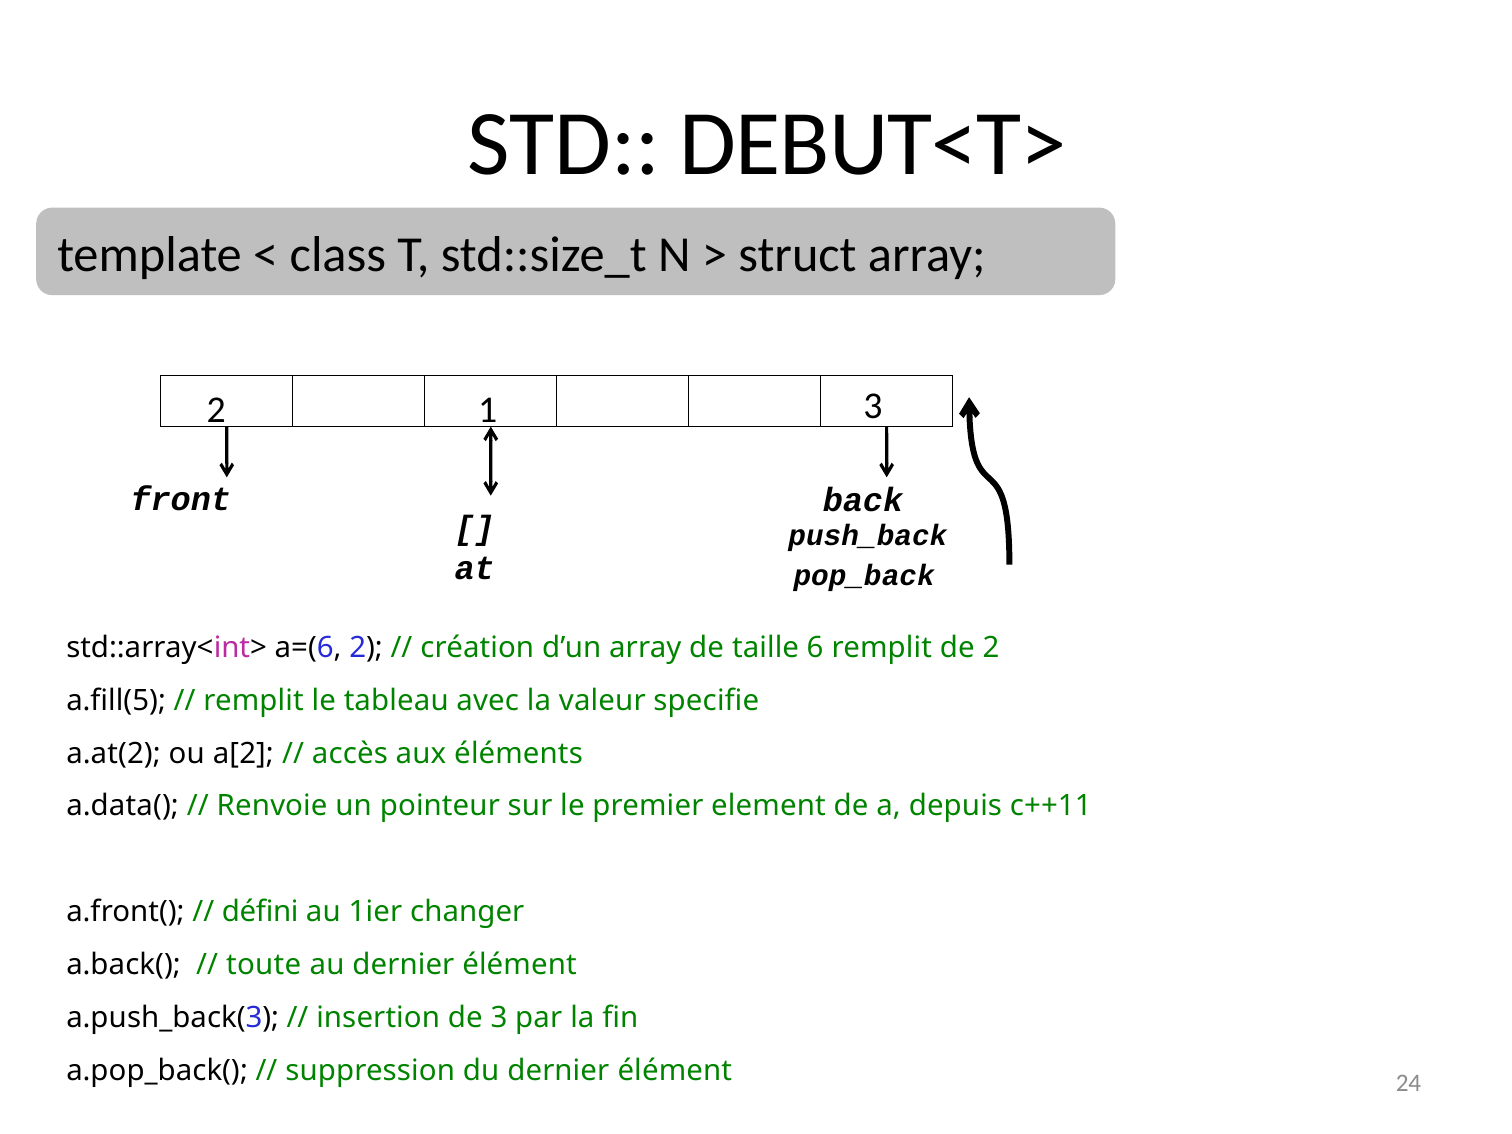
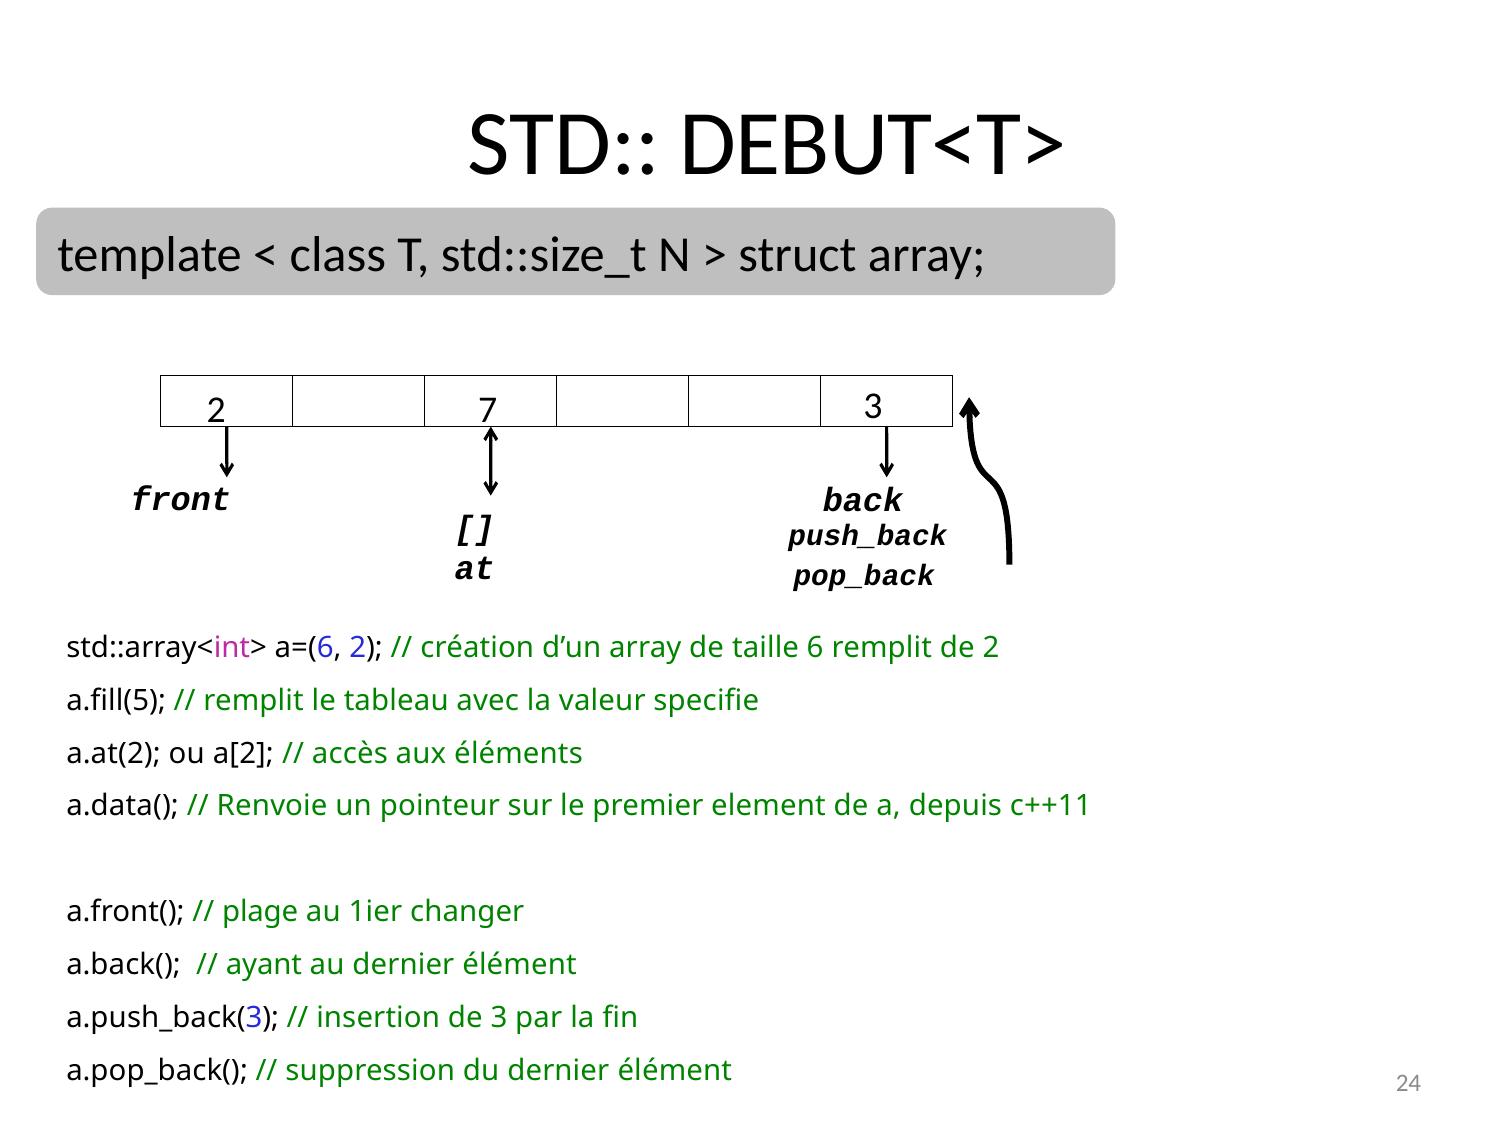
1: 1 -> 7 (488, 410)
défini: défini -> plage (260, 912)
toute: toute -> ayant (264, 965)
